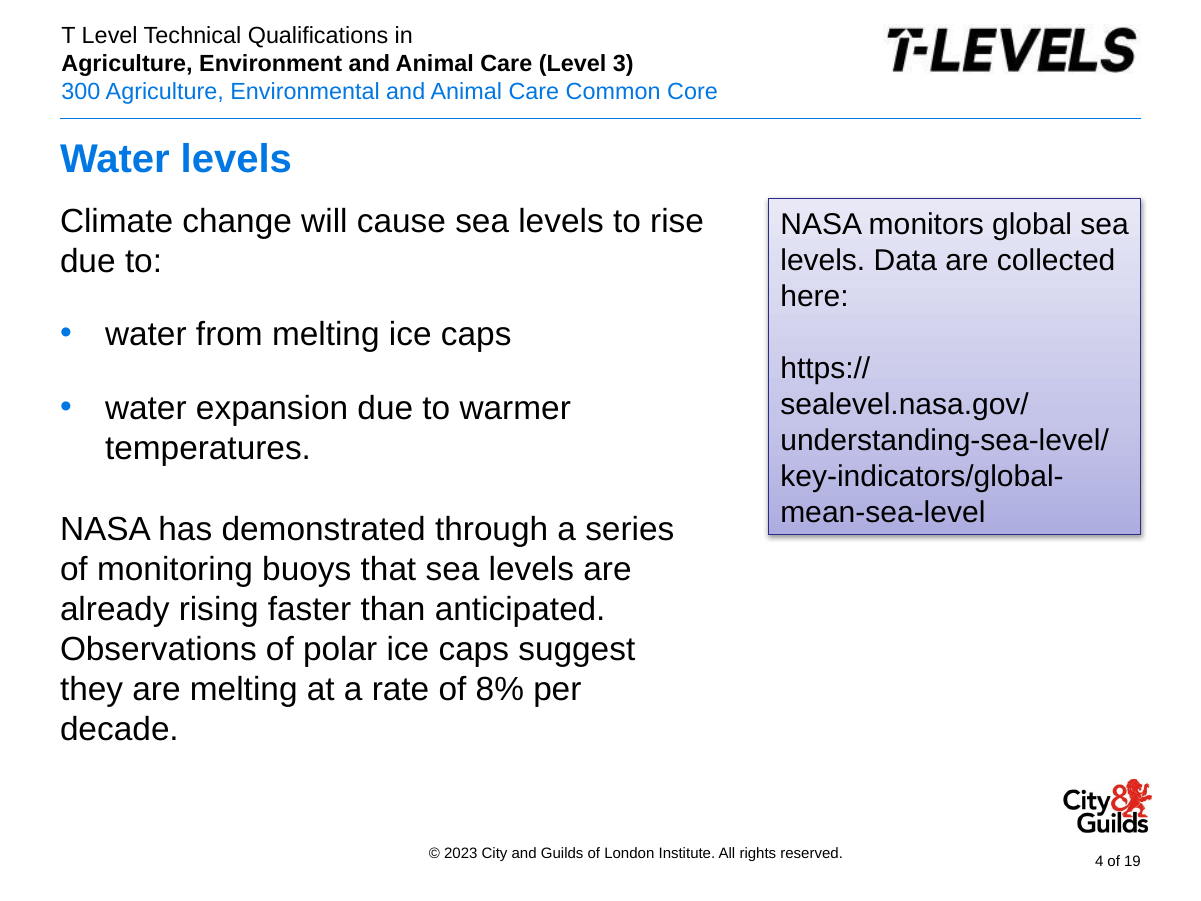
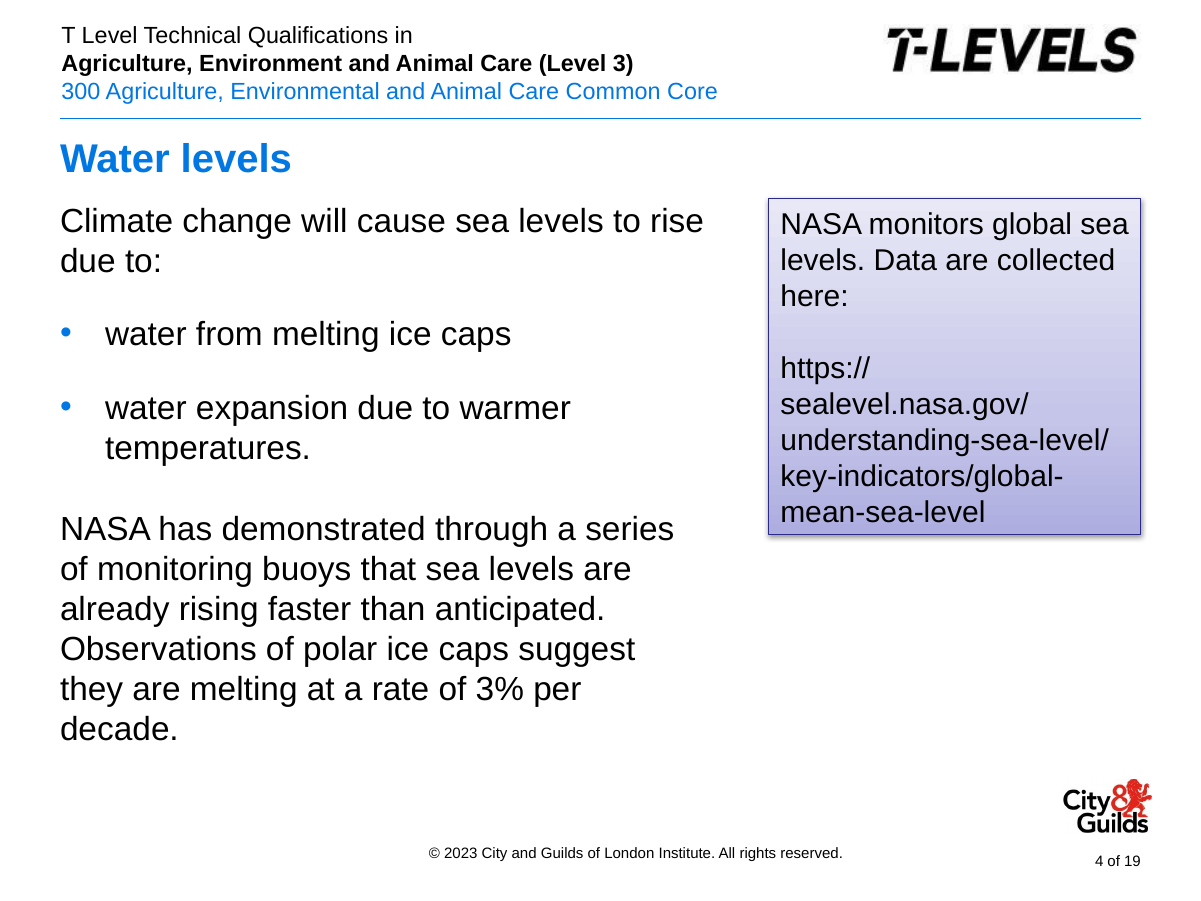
8%: 8% -> 3% (500, 690)
